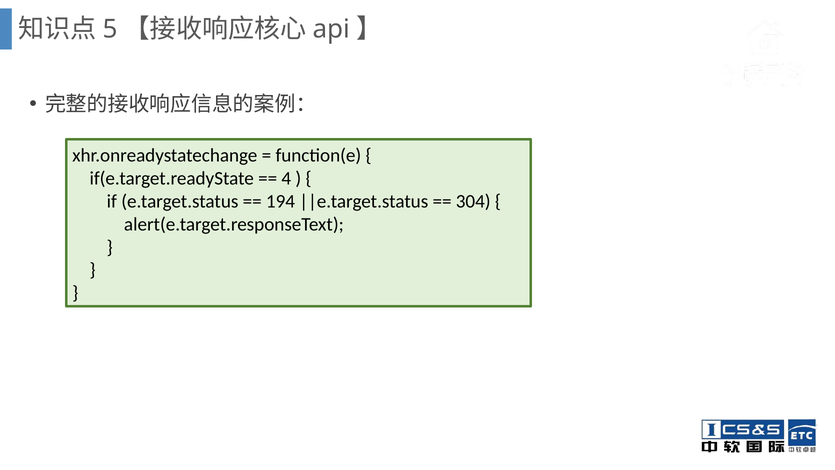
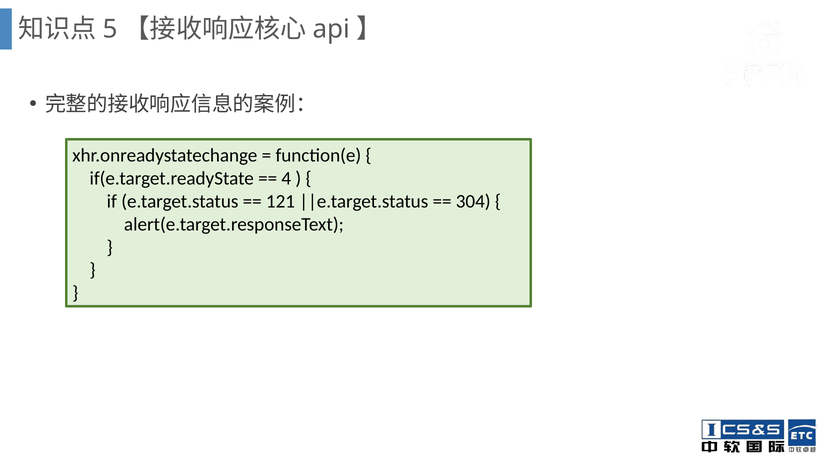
194: 194 -> 121 (280, 201)
